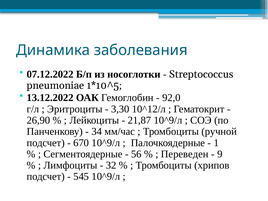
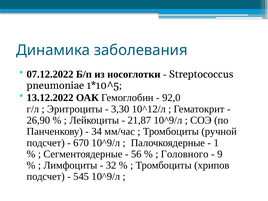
Переведен: Переведен -> Головного (185, 154)
